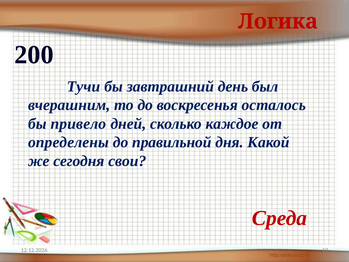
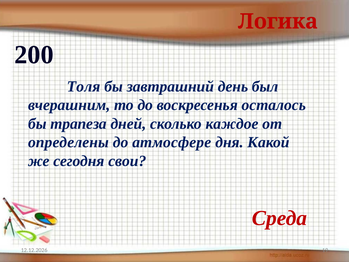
Тучи: Тучи -> Толя (84, 86)
привело: привело -> трапеза (79, 124)
правильной: правильной -> атмосфере (172, 142)
